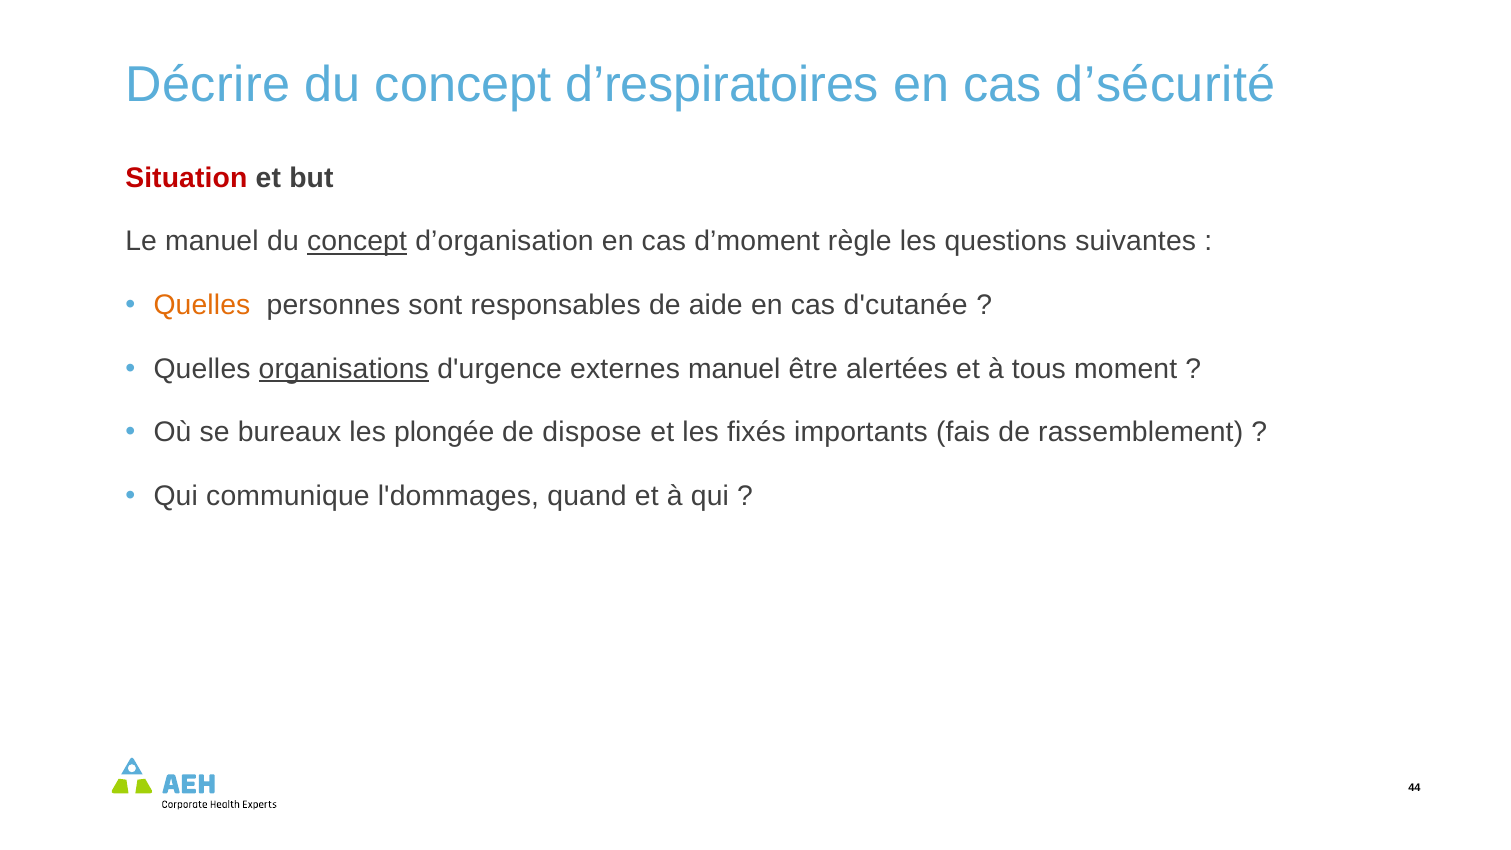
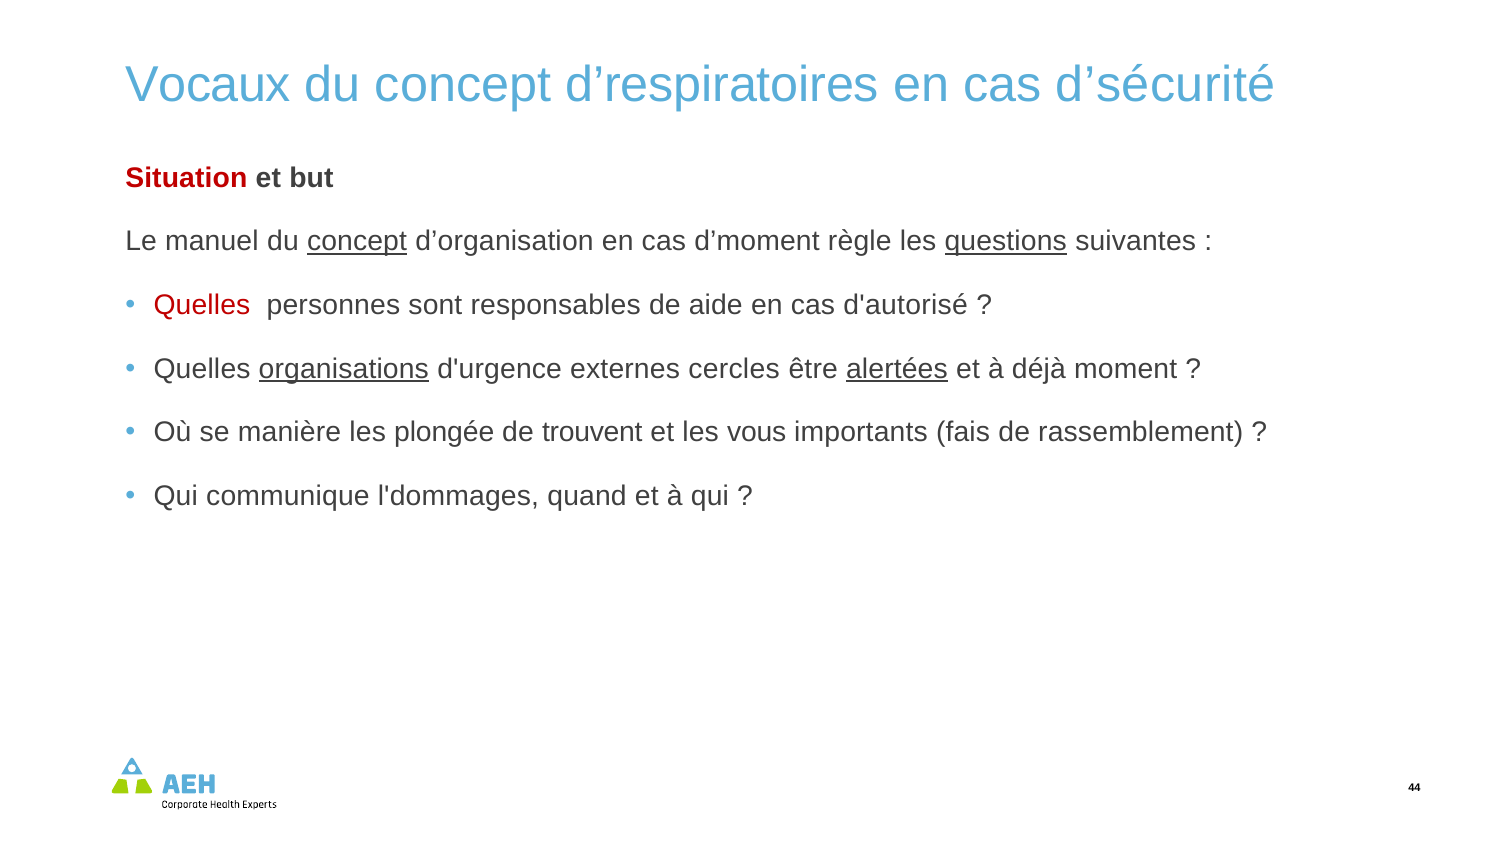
Décrire: Décrire -> Vocaux (208, 85)
questions underline: none -> present (1006, 241)
Quelles colour: orange -> red (202, 305)
d'cutanée: d'cutanée -> d'autorisé (906, 305)
externes manuel: manuel -> cercles (734, 369)
alertées underline: none -> present (897, 369)
tous: tous -> déjà (1039, 369)
bureaux: bureaux -> manière (289, 432)
dispose: dispose -> trouvent (592, 432)
fixés: fixés -> vous (757, 432)
